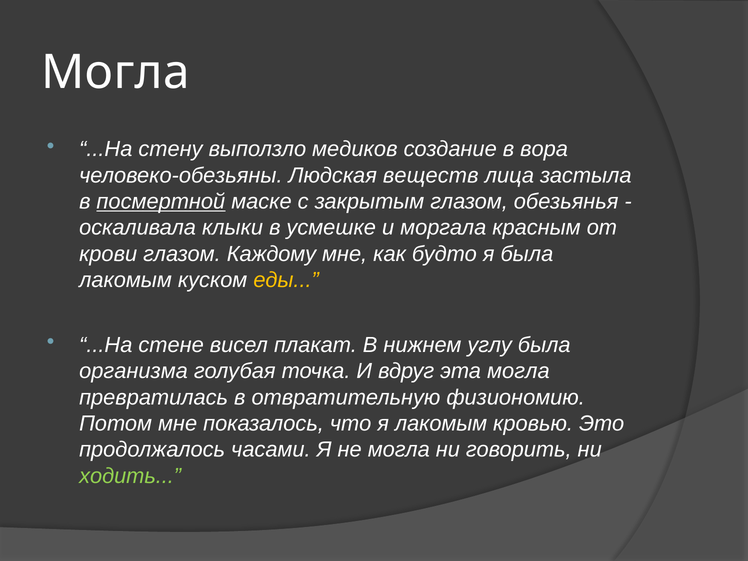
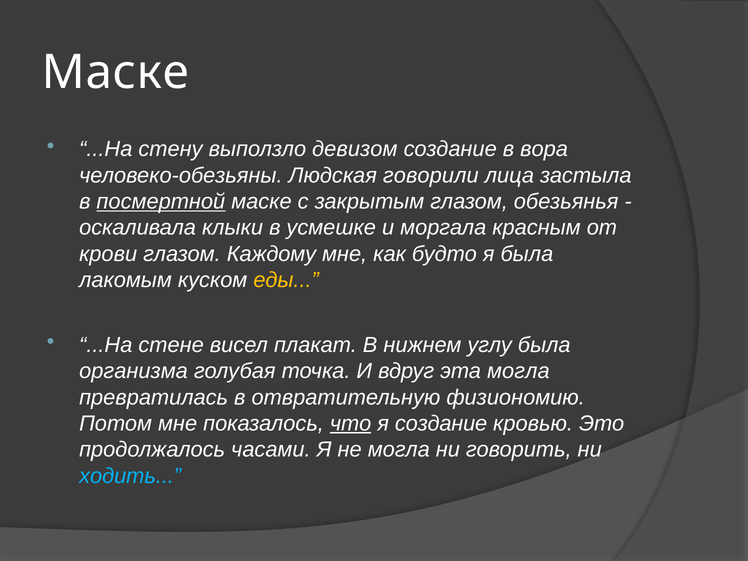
Могла: Могла -> Маске (116, 73)
медиков: медиков -> девизом (355, 149)
веществ: веществ -> говорили (431, 175)
что underline: none -> present (351, 423)
я лакомым: лакомым -> создание (441, 423)
ходить colour: light green -> light blue (130, 476)
